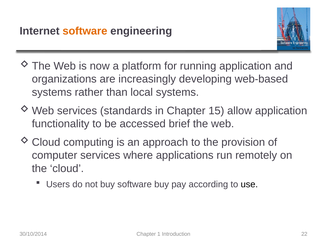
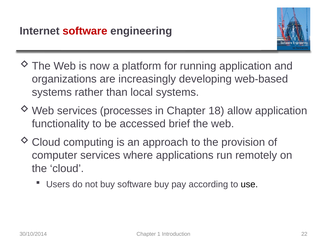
software colour: orange -> red (85, 31)
standards: standards -> processes (126, 111)
15: 15 -> 18 (216, 111)
